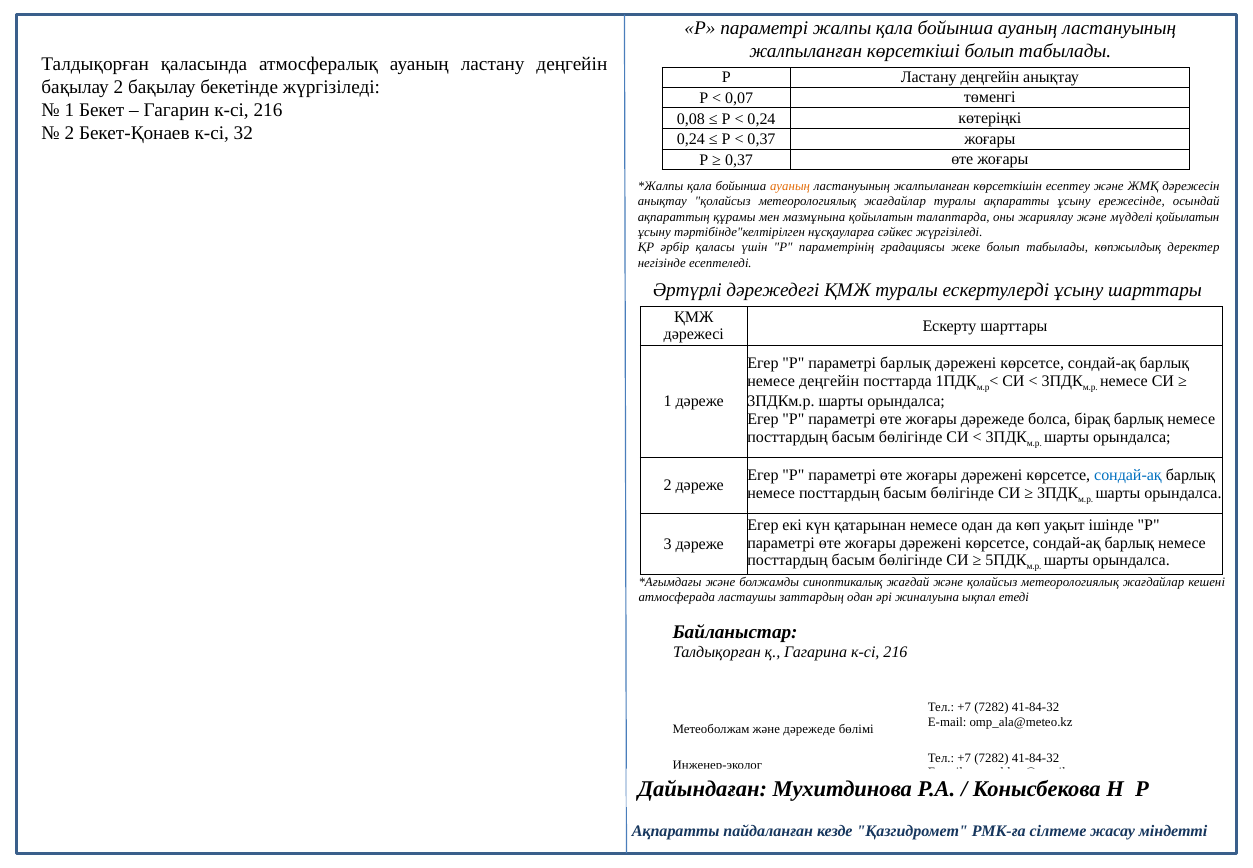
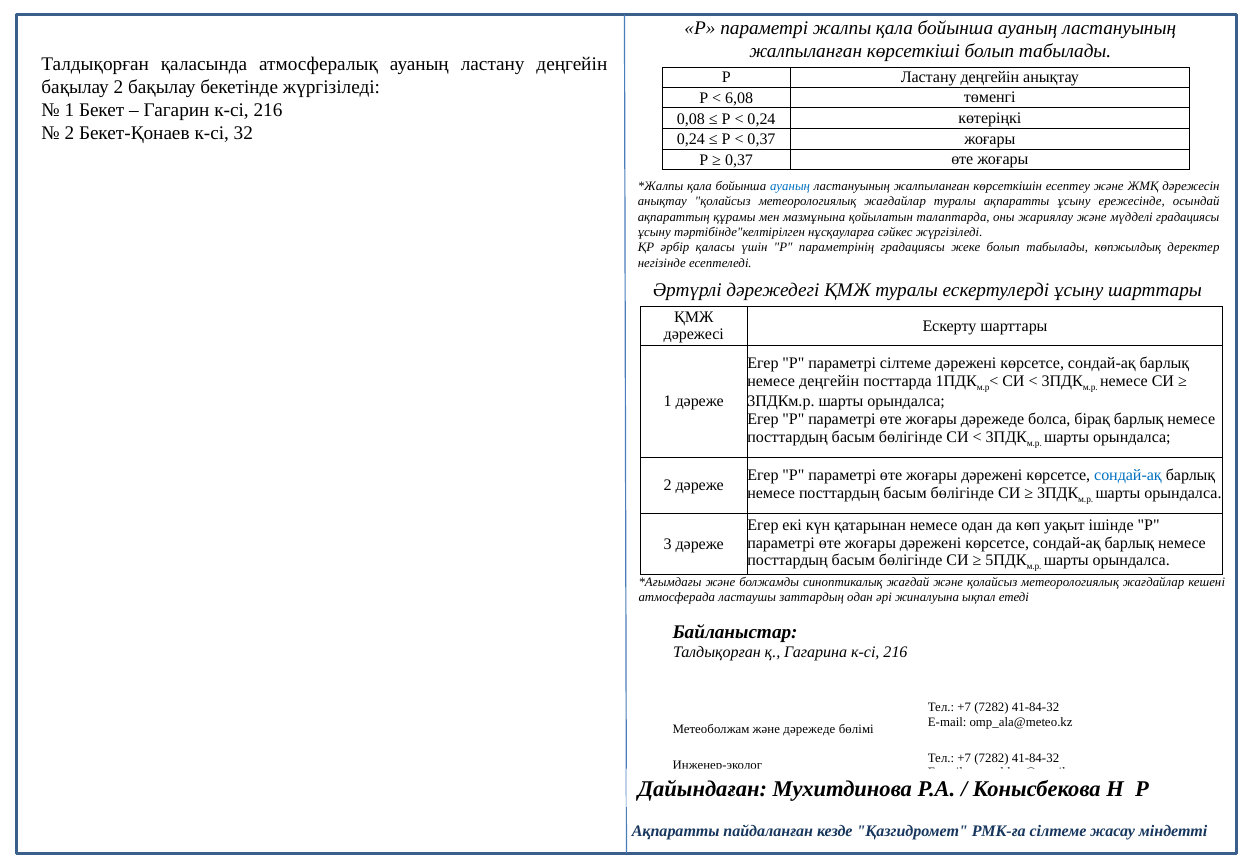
0,07: 0,07 -> 6,08 (739, 98)
ауаның colour: orange -> blue (790, 186)
мүдделі қойылатын: қойылатын -> градациясы (1188, 217)
параметрі барлық: барлық -> сілтеме (906, 363)
